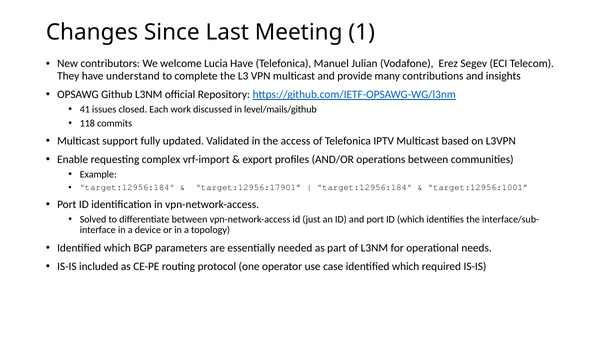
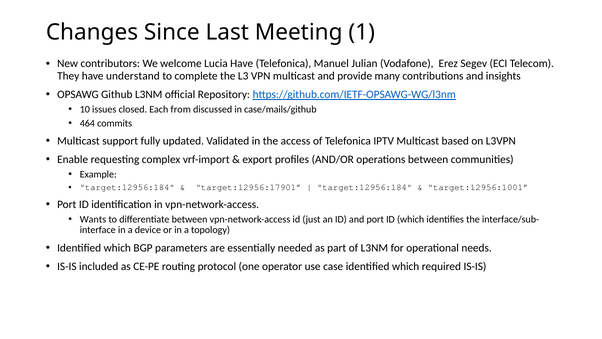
41: 41 -> 10 (85, 109)
work: work -> from (181, 109)
level/mails/github: level/mails/github -> case/mails/github (280, 109)
118: 118 -> 464 (87, 123)
Solved: Solved -> Wants (93, 219)
